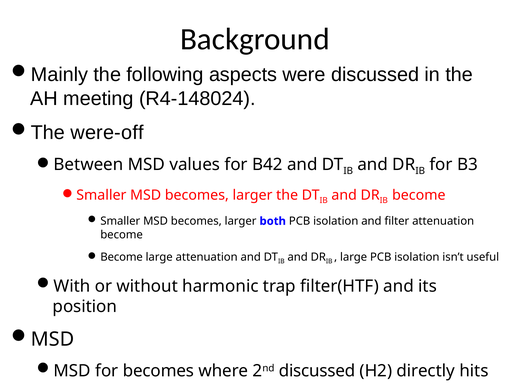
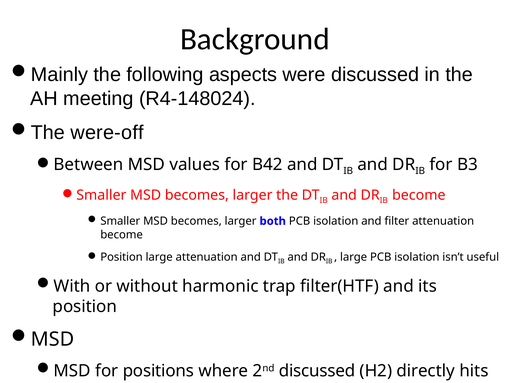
Become: Become -> Position (122, 257)
for becomes: becomes -> positions (158, 370)
